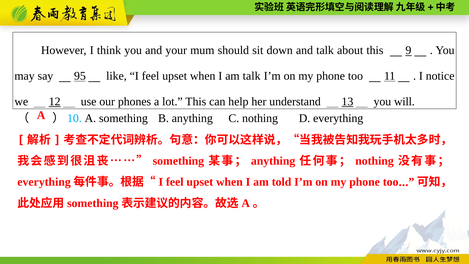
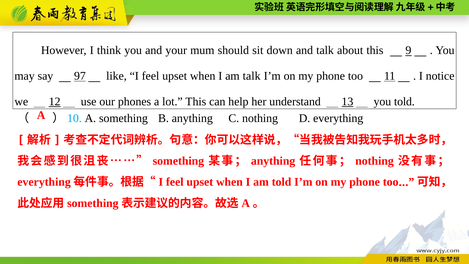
95: 95 -> 97 (80, 76)
you will: will -> told (404, 101)
